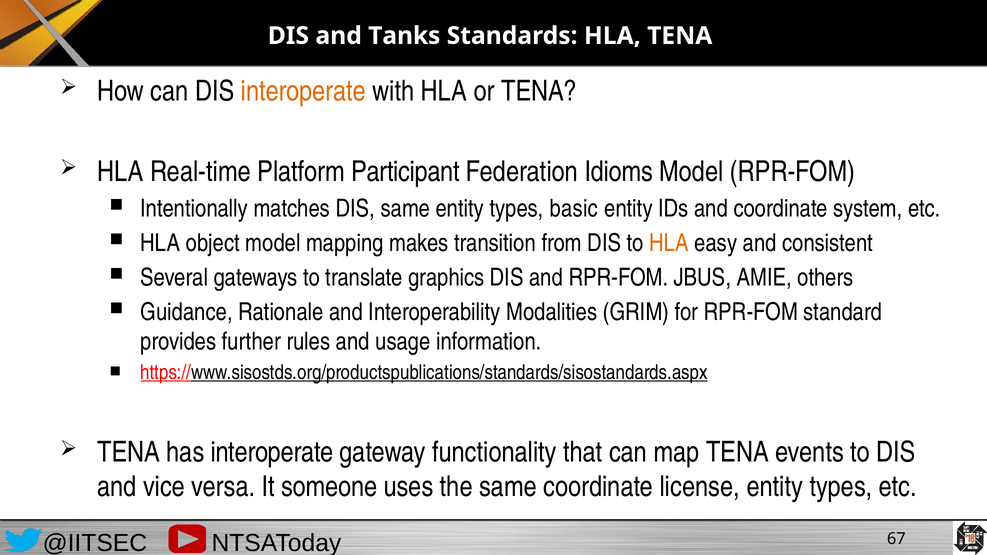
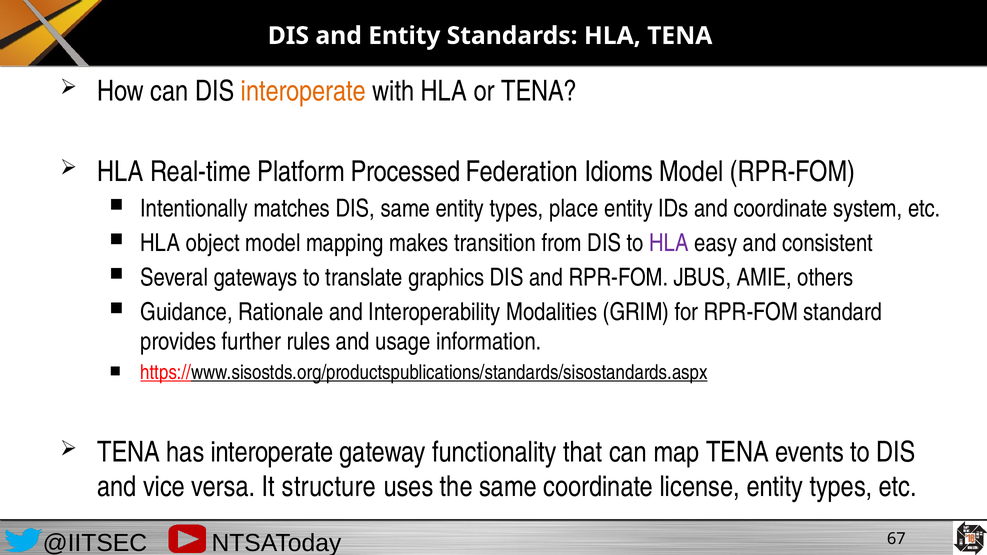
and Tanks: Tanks -> Entity (404, 36)
Participant: Participant -> Processed (406, 172)
basic: basic -> place (574, 209)
HLA colour: orange -> purple (669, 243)
someone: someone -> structure (329, 487)
